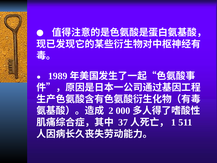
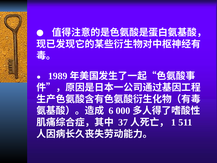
2: 2 -> 6 (111, 111)
